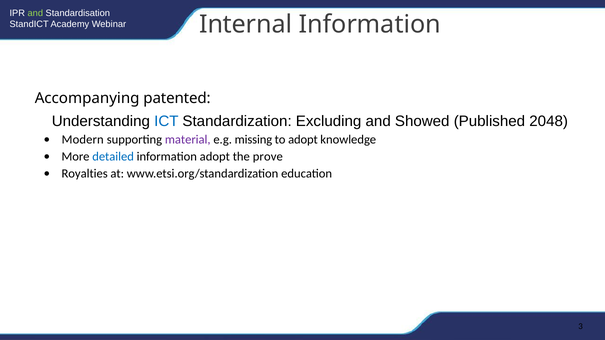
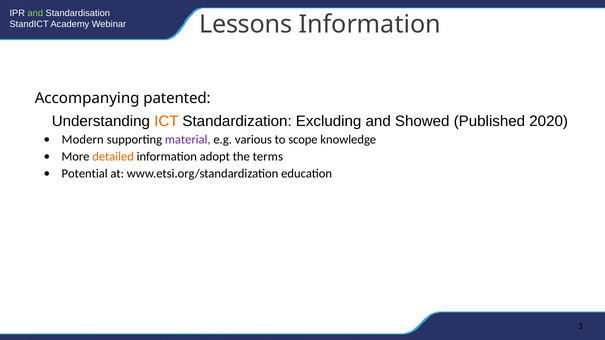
Internal: Internal -> Lessons (246, 24)
ICT colour: blue -> orange (166, 121)
2048: 2048 -> 2020 (549, 121)
missing: missing -> various (253, 140)
to adopt: adopt -> scope (303, 140)
detailed colour: blue -> orange (113, 157)
prove: prove -> terms (268, 157)
Royalties: Royalties -> Potential (85, 174)
